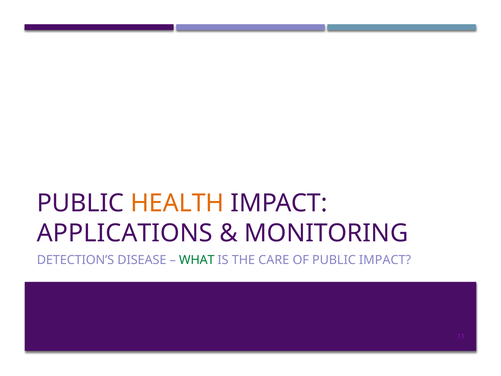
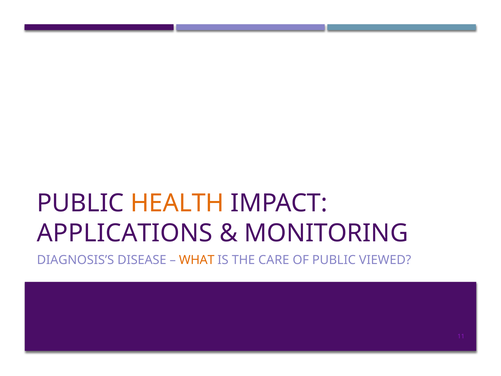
DETECTION’S: DETECTION’S -> DIAGNOSIS’S (75, 260)
WHAT colour: green -> orange (197, 260)
PUBLIC IMPACT: IMPACT -> VIEWED (385, 260)
